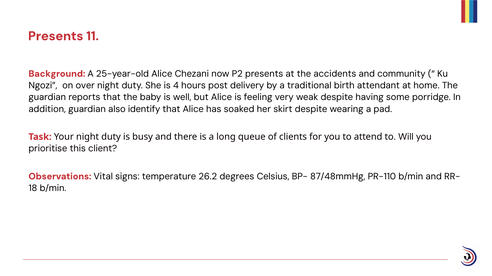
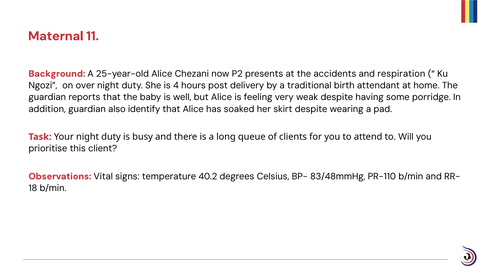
Presents: Presents -> Maternal (56, 36)
community: community -> respiration (401, 74)
26.2: 26.2 -> 40.2 (208, 177)
87/48mmHg: 87/48mmHg -> 83/48mmHg (338, 177)
